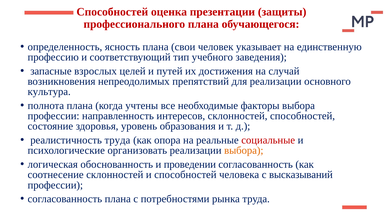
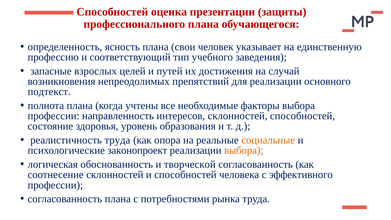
культура: культура -> подтекст (49, 92)
социальные colour: red -> orange (268, 140)
организовать: организовать -> законопроект (137, 150)
проведении: проведении -> творческой (190, 164)
высказываний: высказываний -> эффективного (301, 175)
